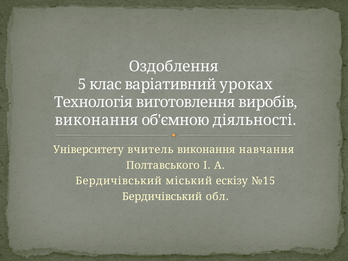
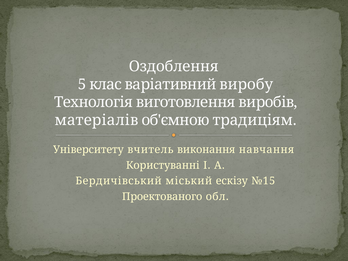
уроках: уроках -> виробу (246, 84)
виконання: виконання -> матеріалів (97, 120)
діяльності: діяльності -> традиціям (255, 120)
Полтавського: Полтавського -> Користуванні (163, 165)
Бердичівський: Бердичівський -> Проектованого (162, 197)
